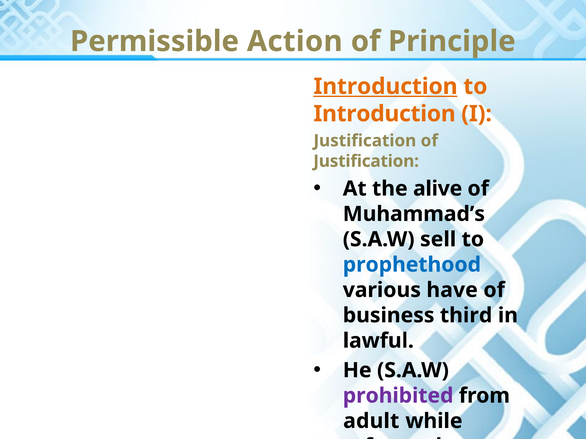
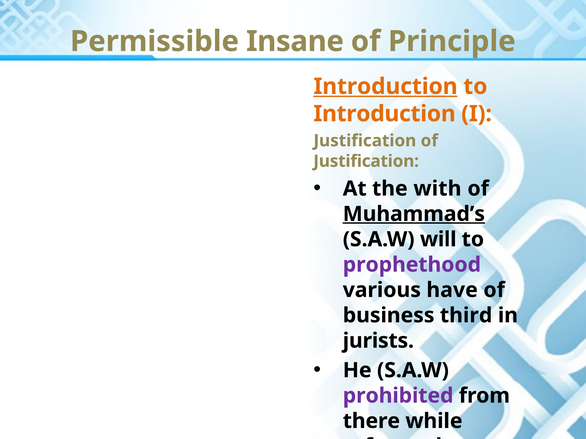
Action: Action -> Insane (295, 41)
alive: alive -> with (437, 189)
Muhammad’s underline: none -> present (414, 214)
sell: sell -> will (438, 240)
prophethood colour: blue -> purple (412, 265)
lawful: lawful -> jurists (378, 341)
adult: adult -> there (371, 421)
